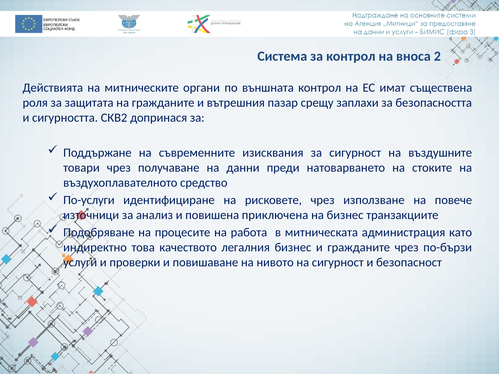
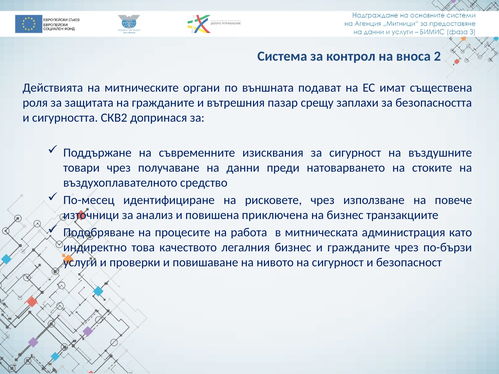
външната контрол: контрол -> подават (320, 88)
По-услуги: По-услуги -> По-месец (89, 200)
